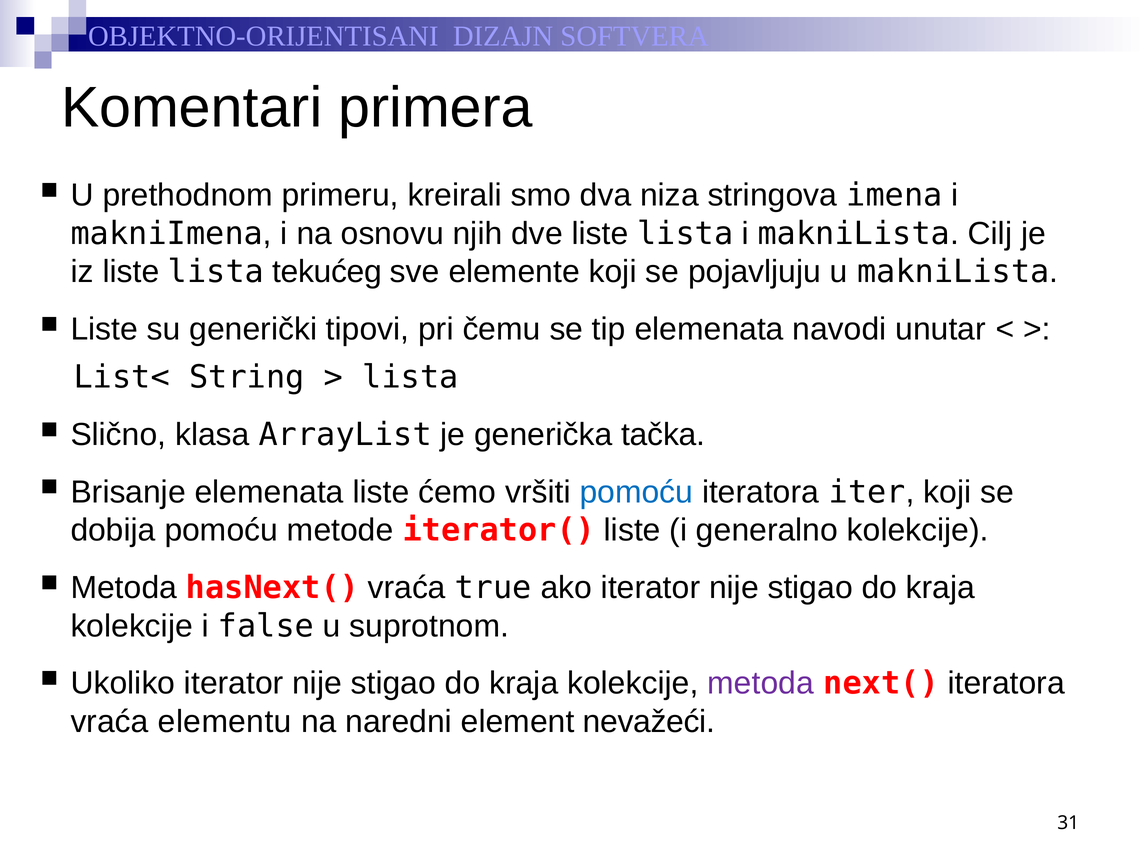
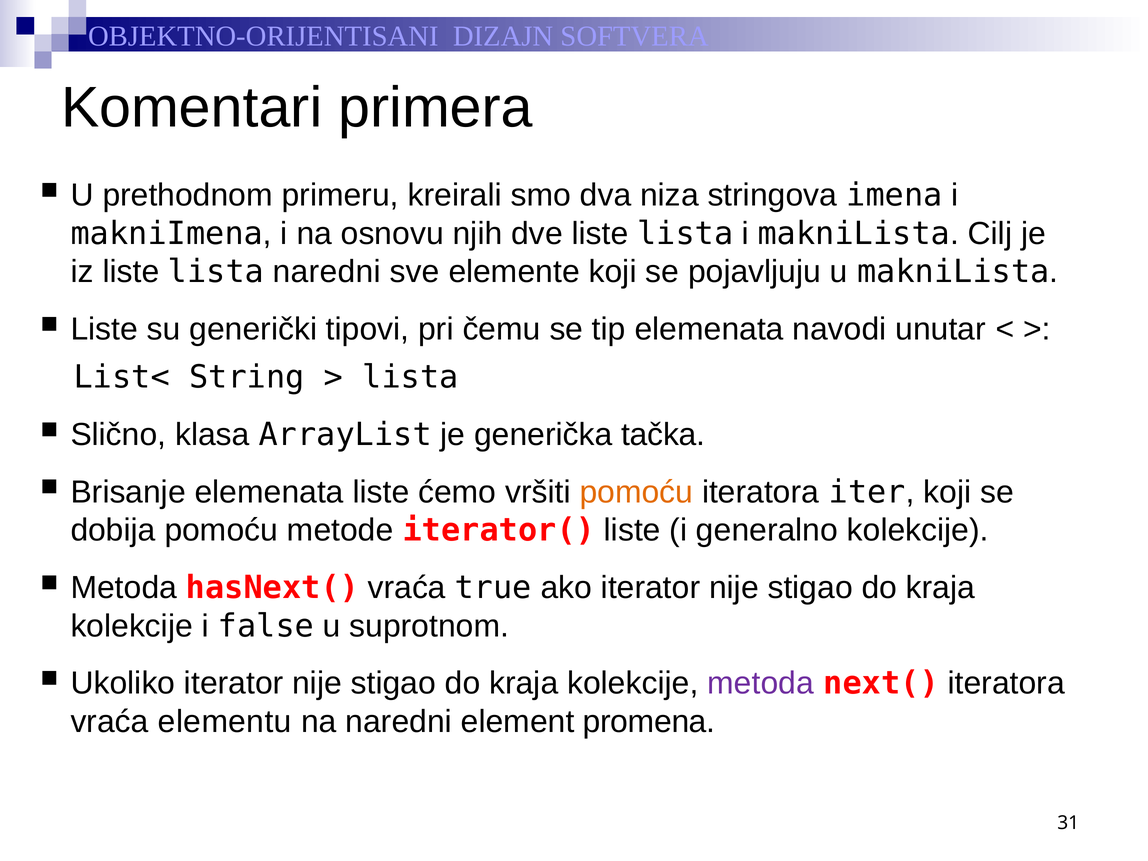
lista tekućeg: tekućeg -> naredni (327, 272)
pomoću colour: blue -> orange (636, 492)
nevažeći: nevažeći -> promena (649, 722)
